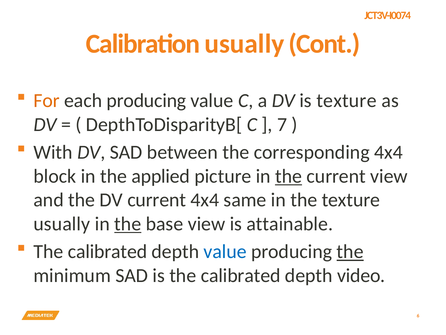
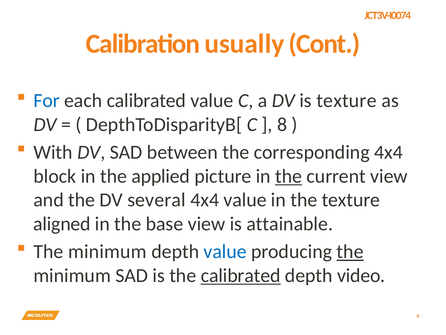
For colour: orange -> blue (47, 101)
each producing: producing -> calibrated (146, 101)
7: 7 -> 8 (282, 124)
DV current: current -> several (157, 200)
4x4 same: same -> value (245, 200)
usually: usually -> aligned (62, 224)
the underline: present -> none (128, 224)
calibrated: calibrated -> minimum (107, 251)
calibrated underline: none -> present (241, 275)
